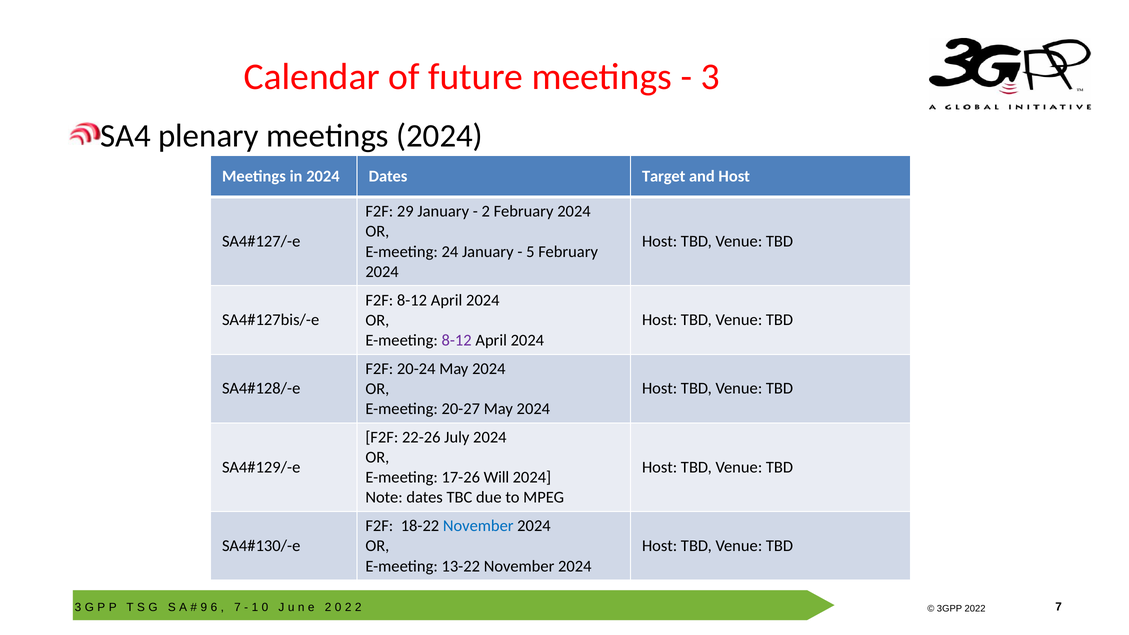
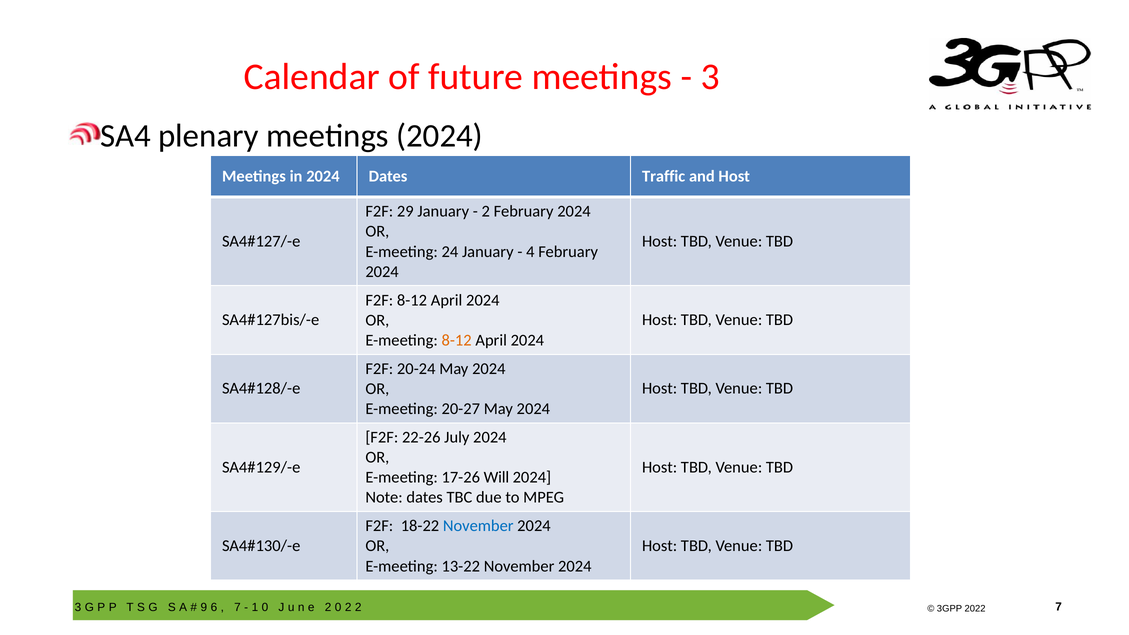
Target: Target -> Traffic (664, 176)
5: 5 -> 4 (530, 252)
8-12 colour: purple -> orange (457, 340)
